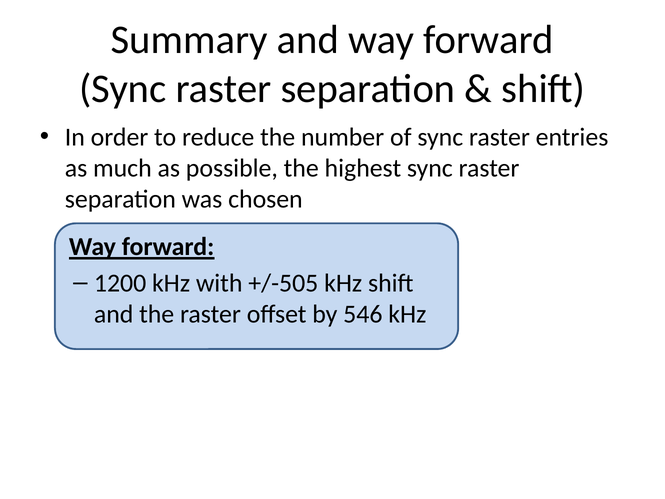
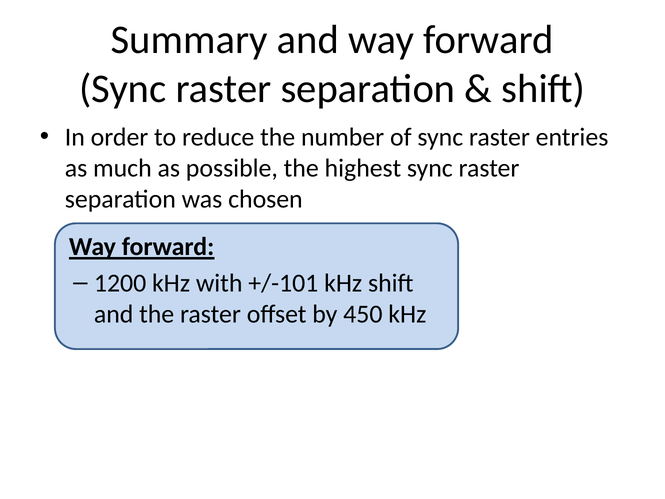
+/-505: +/-505 -> +/-101 (283, 283)
546: 546 -> 450 (363, 314)
